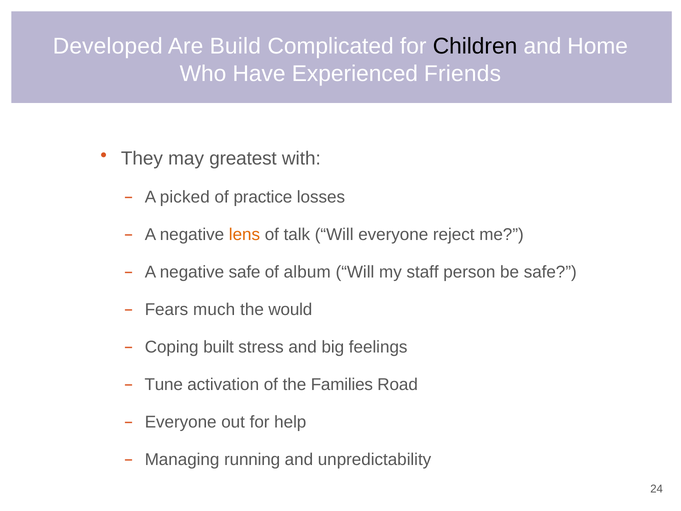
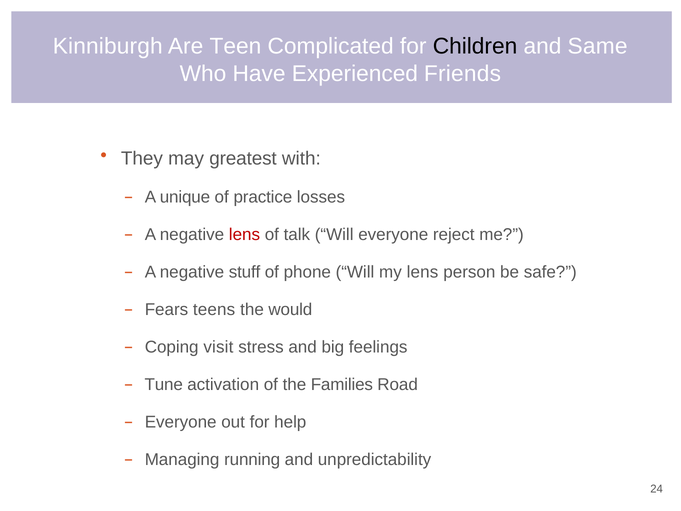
Developed: Developed -> Kinniburgh (108, 46)
Build: Build -> Teen (235, 46)
Home: Home -> Same (598, 46)
picked: picked -> unique (185, 197)
lens colour: orange -> red (244, 234)
negative safe: safe -> stuff (245, 272)
album: album -> phone (307, 272)
my staff: staff -> lens (423, 272)
much: much -> teens (214, 309)
built: built -> visit (218, 347)
